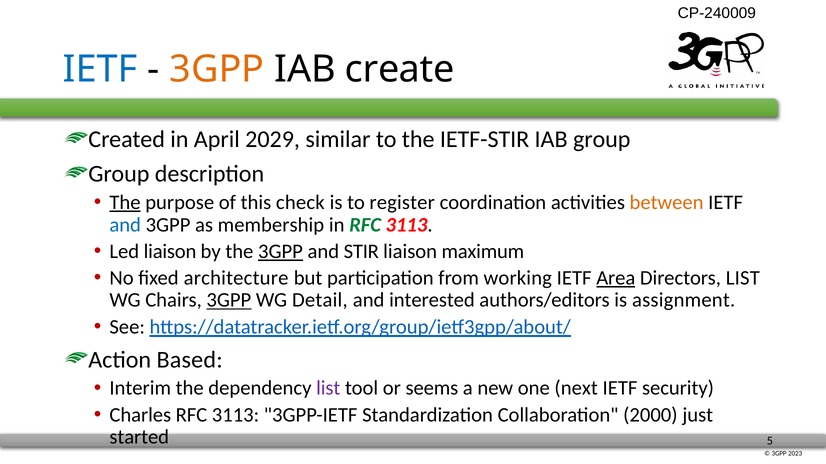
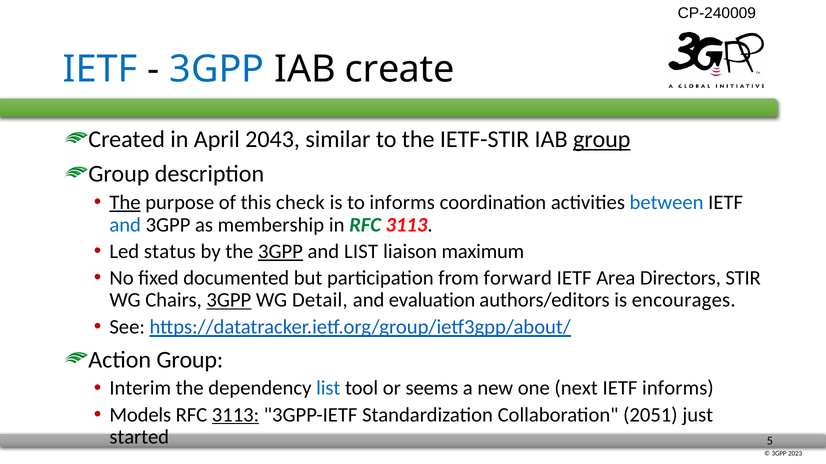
3GPP colour: orange -> blue (217, 69)
2029: 2029 -> 2043 (273, 140)
group underline: none -> present (602, 140)
to register: register -> informs (402, 203)
between colour: orange -> blue (667, 203)
Led liaison: liaison -> status (170, 252)
and STIR: STIR -> LIST (361, 252)
architecture: architecture -> documented (236, 278)
working: working -> forward (518, 278)
Area underline: present -> none (616, 278)
Directors LIST: LIST -> STIR (743, 278)
interested: interested -> evaluation (432, 301)
assignment: assignment -> encourages (684, 301)
Action Based: Based -> Group (190, 360)
list colour: purple -> blue (328, 389)
IETF security: security -> informs (678, 389)
Charles: Charles -> Models (140, 415)
3113 underline: none -> present (236, 415)
2000: 2000 -> 2051 (650, 415)
